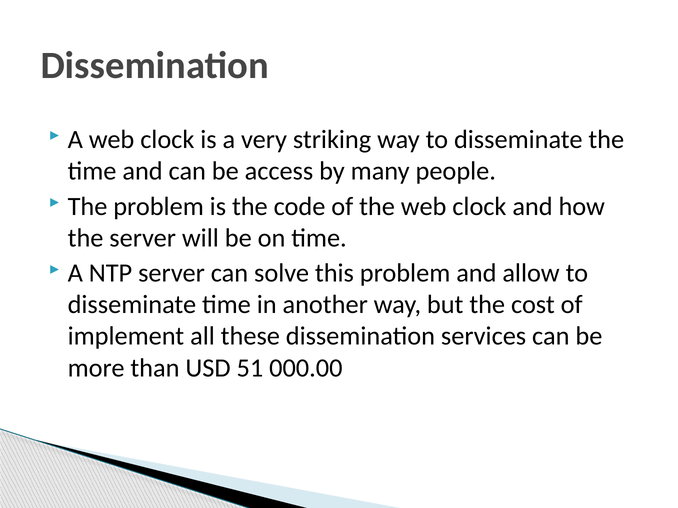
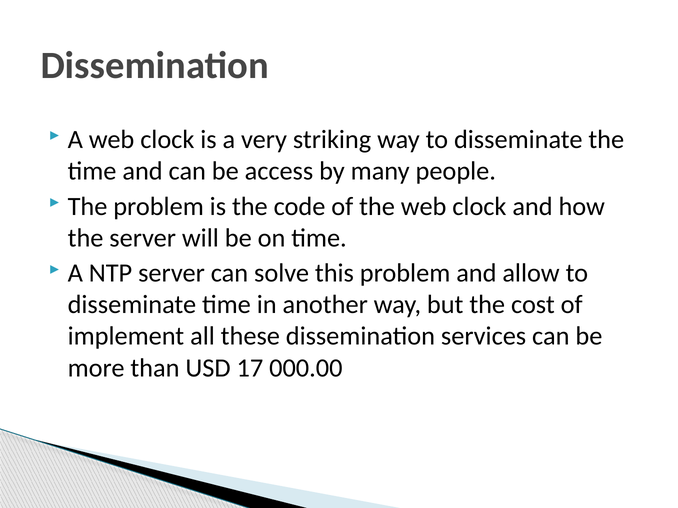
51: 51 -> 17 (250, 368)
